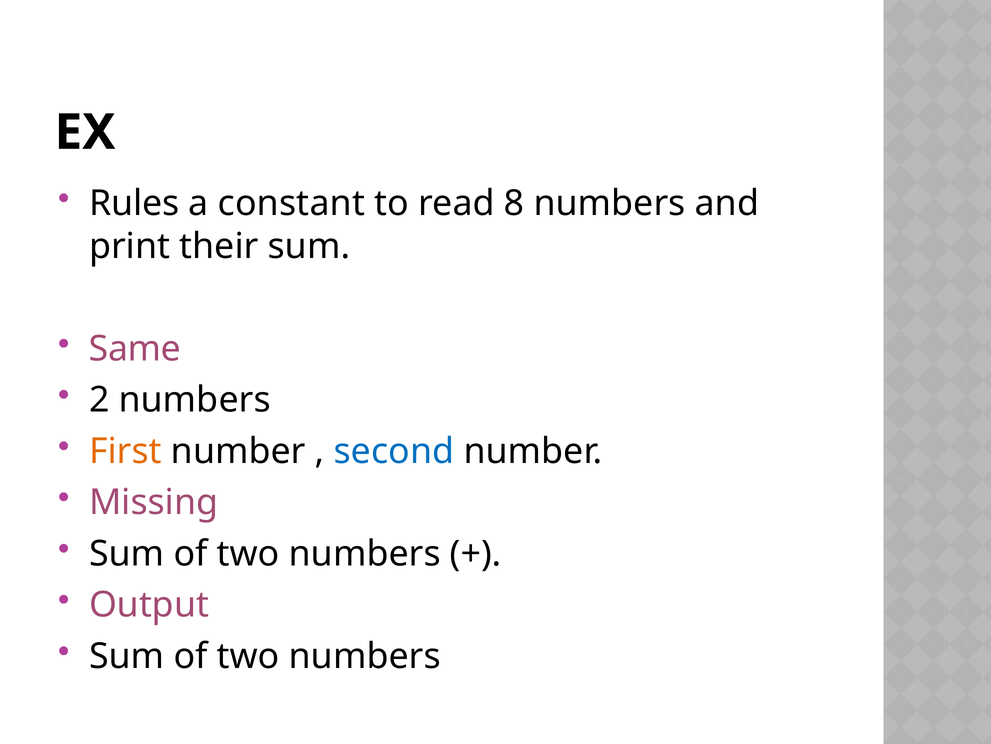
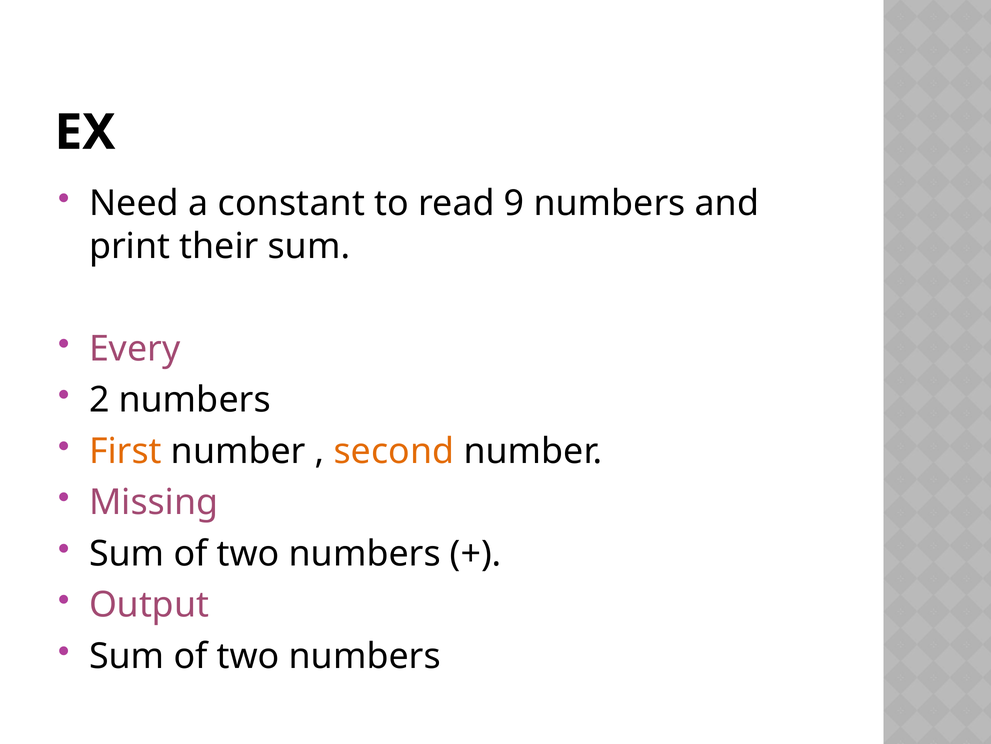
Rules: Rules -> Need (134, 203)
8: 8 -> 9 (514, 203)
Same: Same -> Every (135, 349)
second colour: blue -> orange (394, 451)
